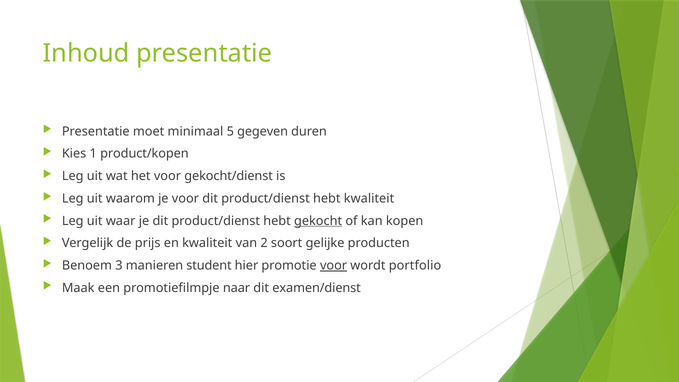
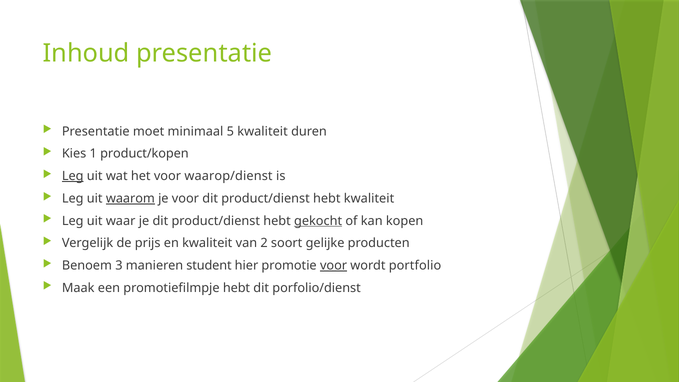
5 gegeven: gegeven -> kwaliteit (263, 131)
Leg underline: none -> present (73, 176)
gekocht/dienst: gekocht/dienst -> waarop/dienst (228, 176)
waarom underline: none -> present (130, 198)
promotiefilmpje naar: naar -> hebt (237, 288)
examen/dienst: examen/dienst -> porfolio/dienst (317, 288)
